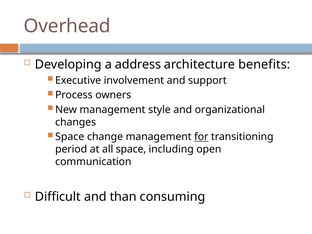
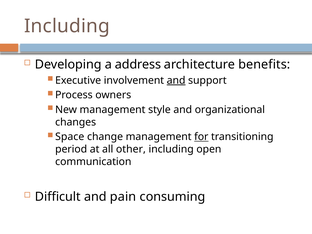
Overhead: Overhead -> Including (67, 26)
and underline: none -> present (176, 80)
all space: space -> other (131, 149)
than: than -> pain (123, 197)
